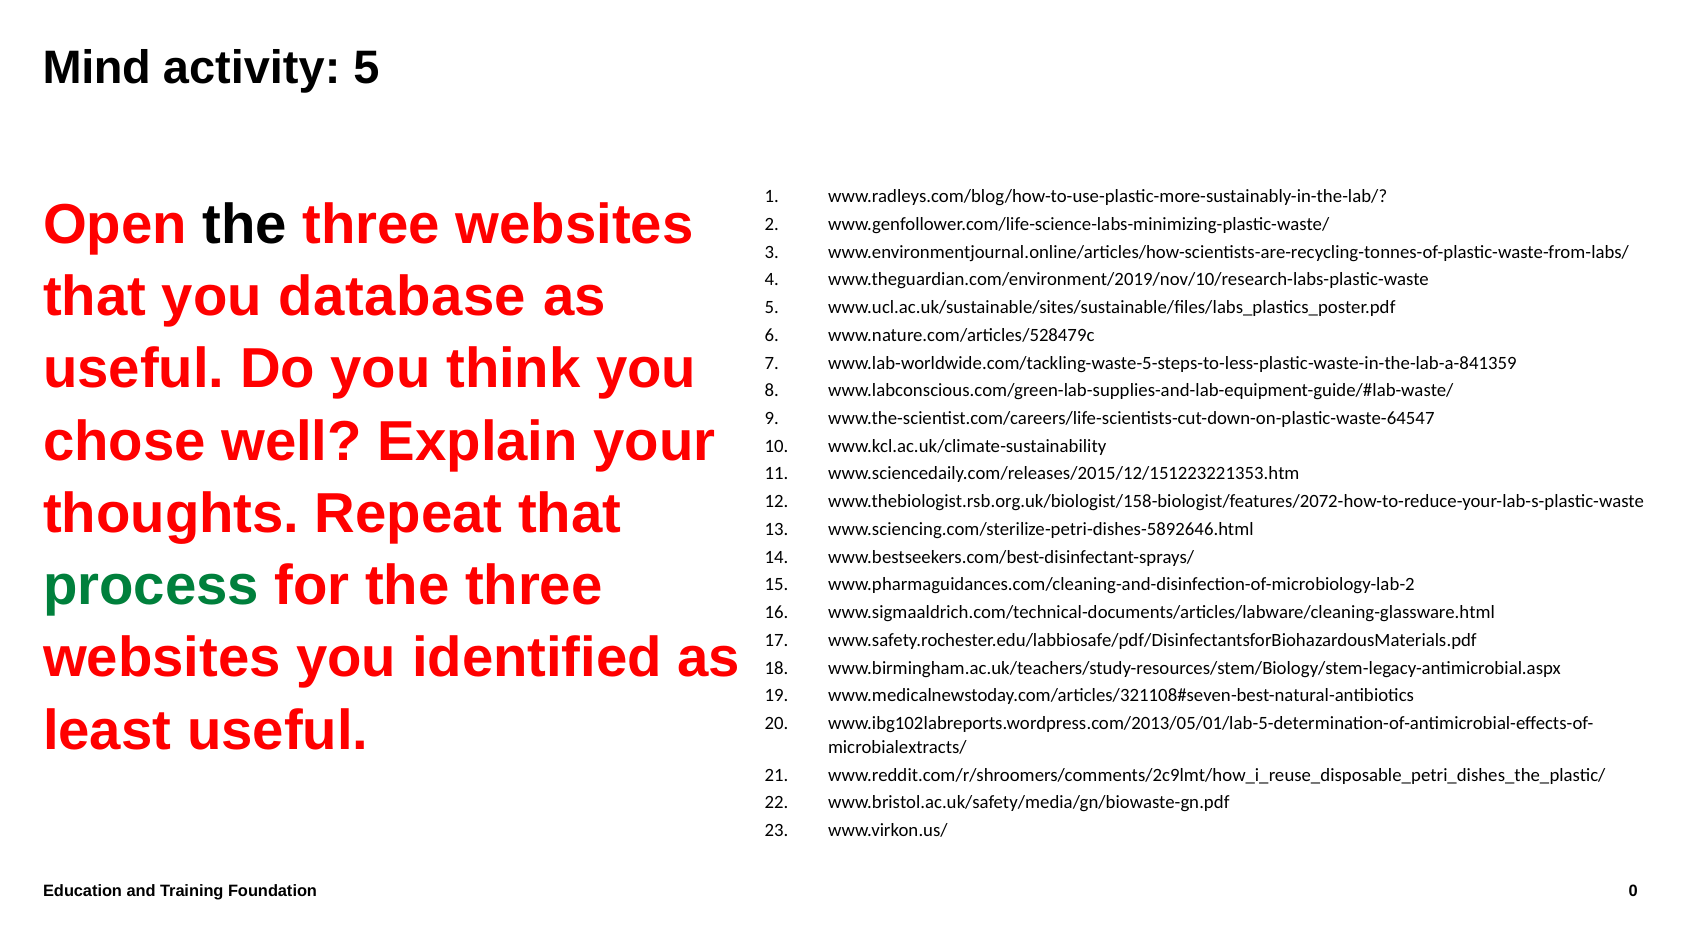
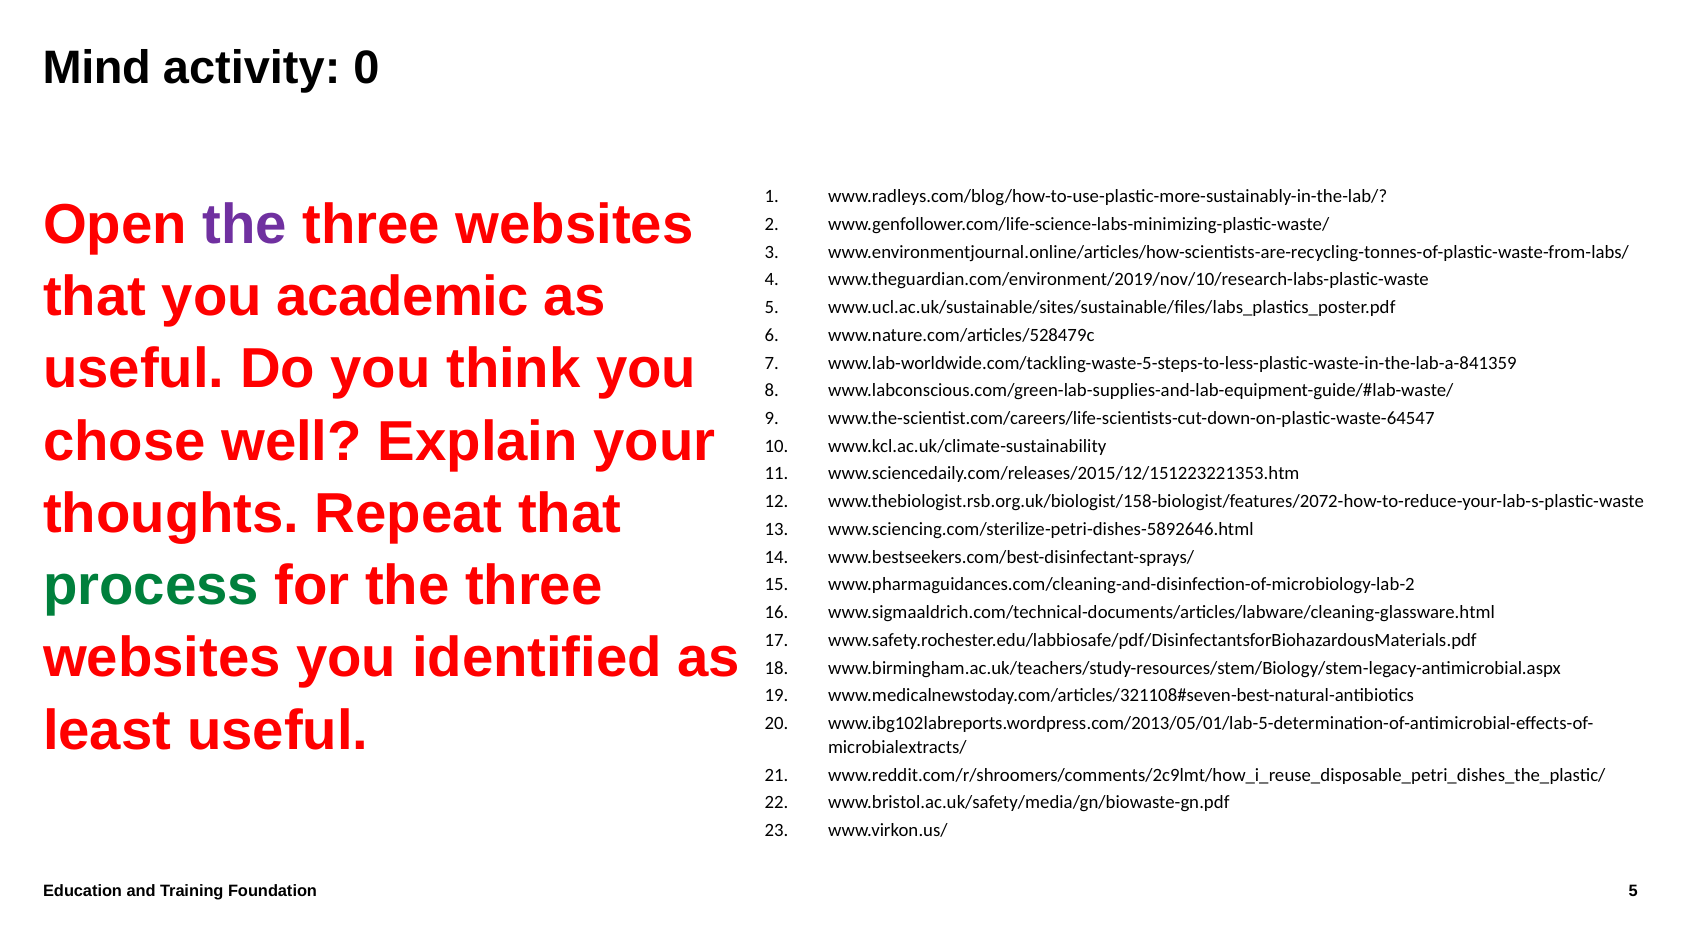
activity 5: 5 -> 0 (367, 68)
the colour: black -> purple (245, 225)
database: database -> academic (403, 297)
Foundation 0: 0 -> 5 (1633, 892)
